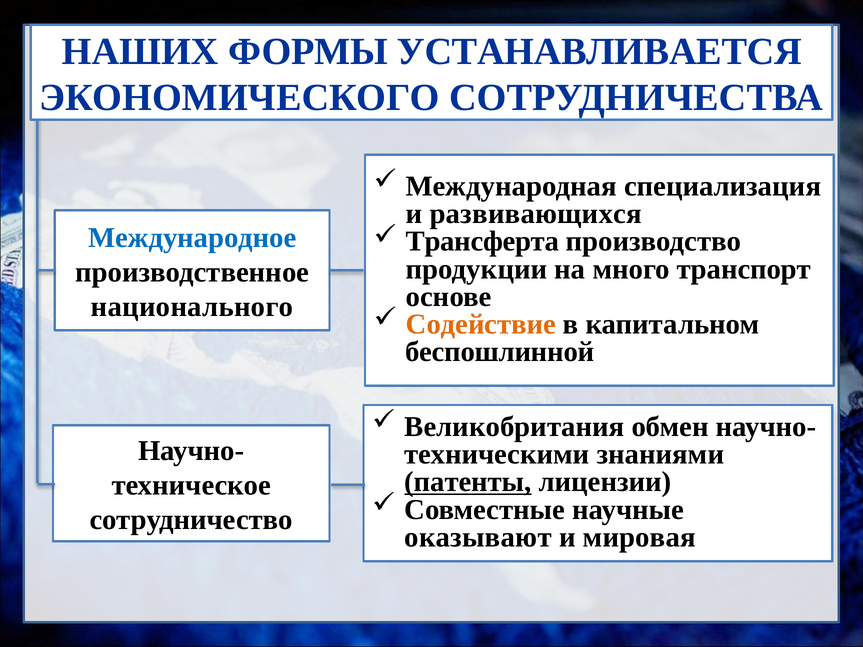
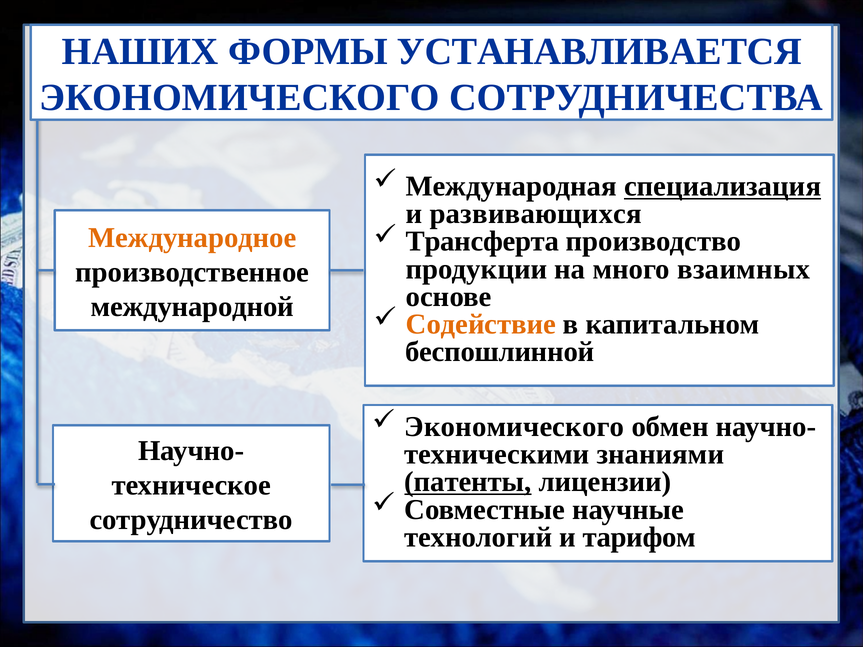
специализация underline: none -> present (723, 186)
Международное colour: blue -> orange (192, 238)
транспорт: транспорт -> взаимных (744, 269)
национального: национального -> международной (192, 307)
Великобритания: Великобритания -> Экономического (514, 427)
оказывают: оказывают -> технологий (478, 537)
мировая: мировая -> тарифом (639, 537)
